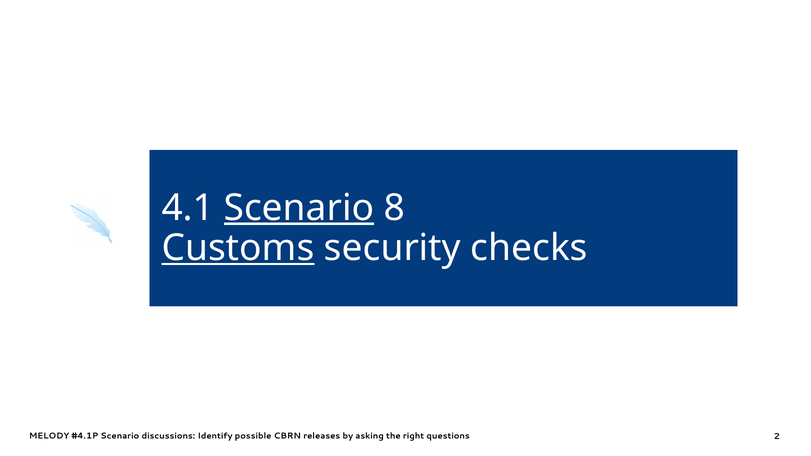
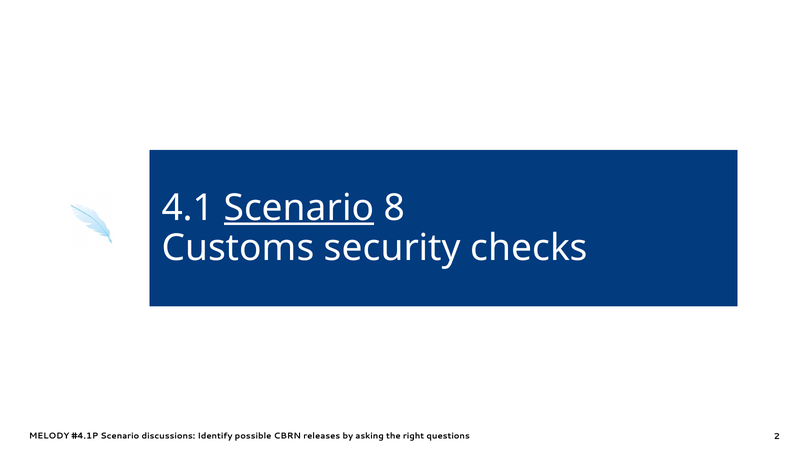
Customs underline: present -> none (238, 248)
